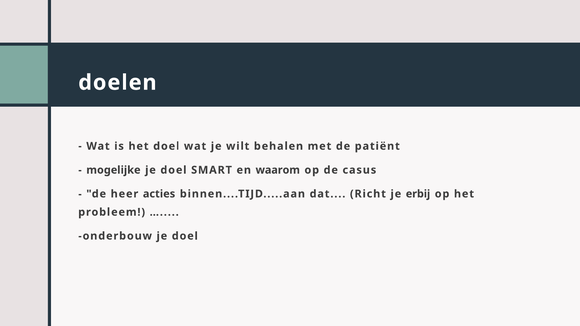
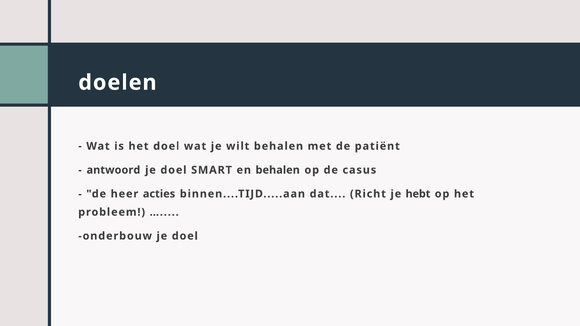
mogelijke: mogelijke -> antwoord (113, 170)
en waarom: waarom -> behalen (278, 170)
erbij: erbij -> hebt (418, 194)
